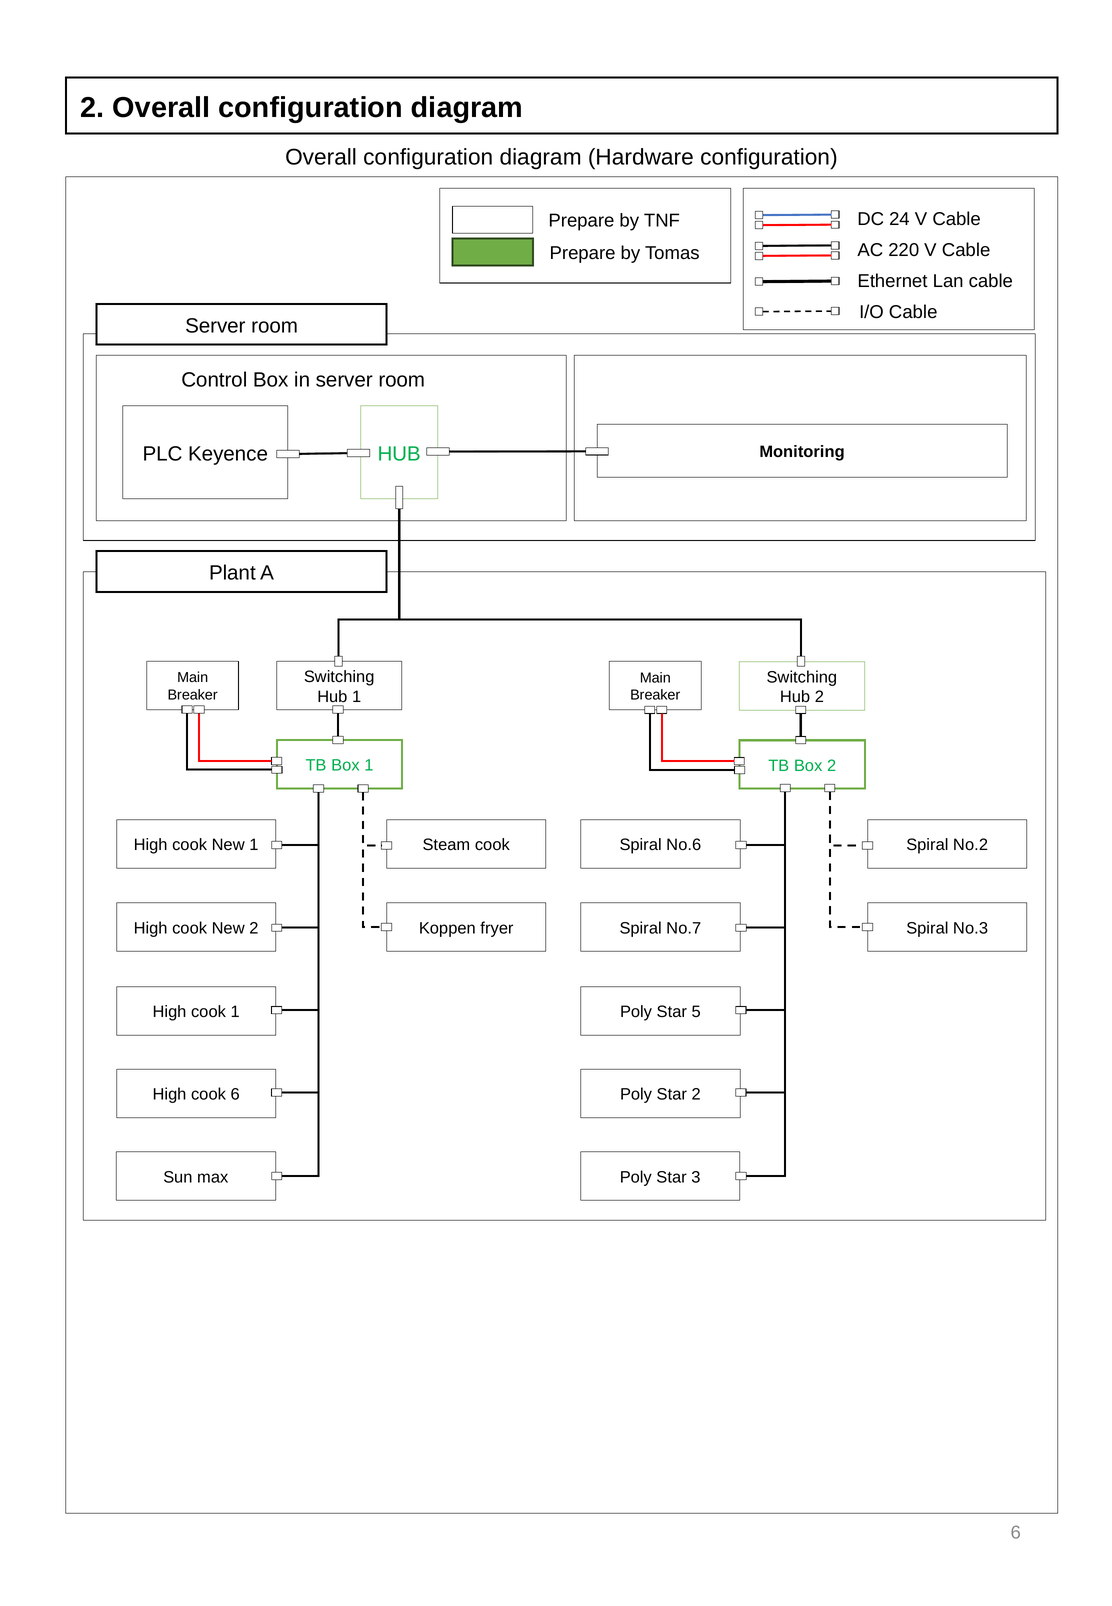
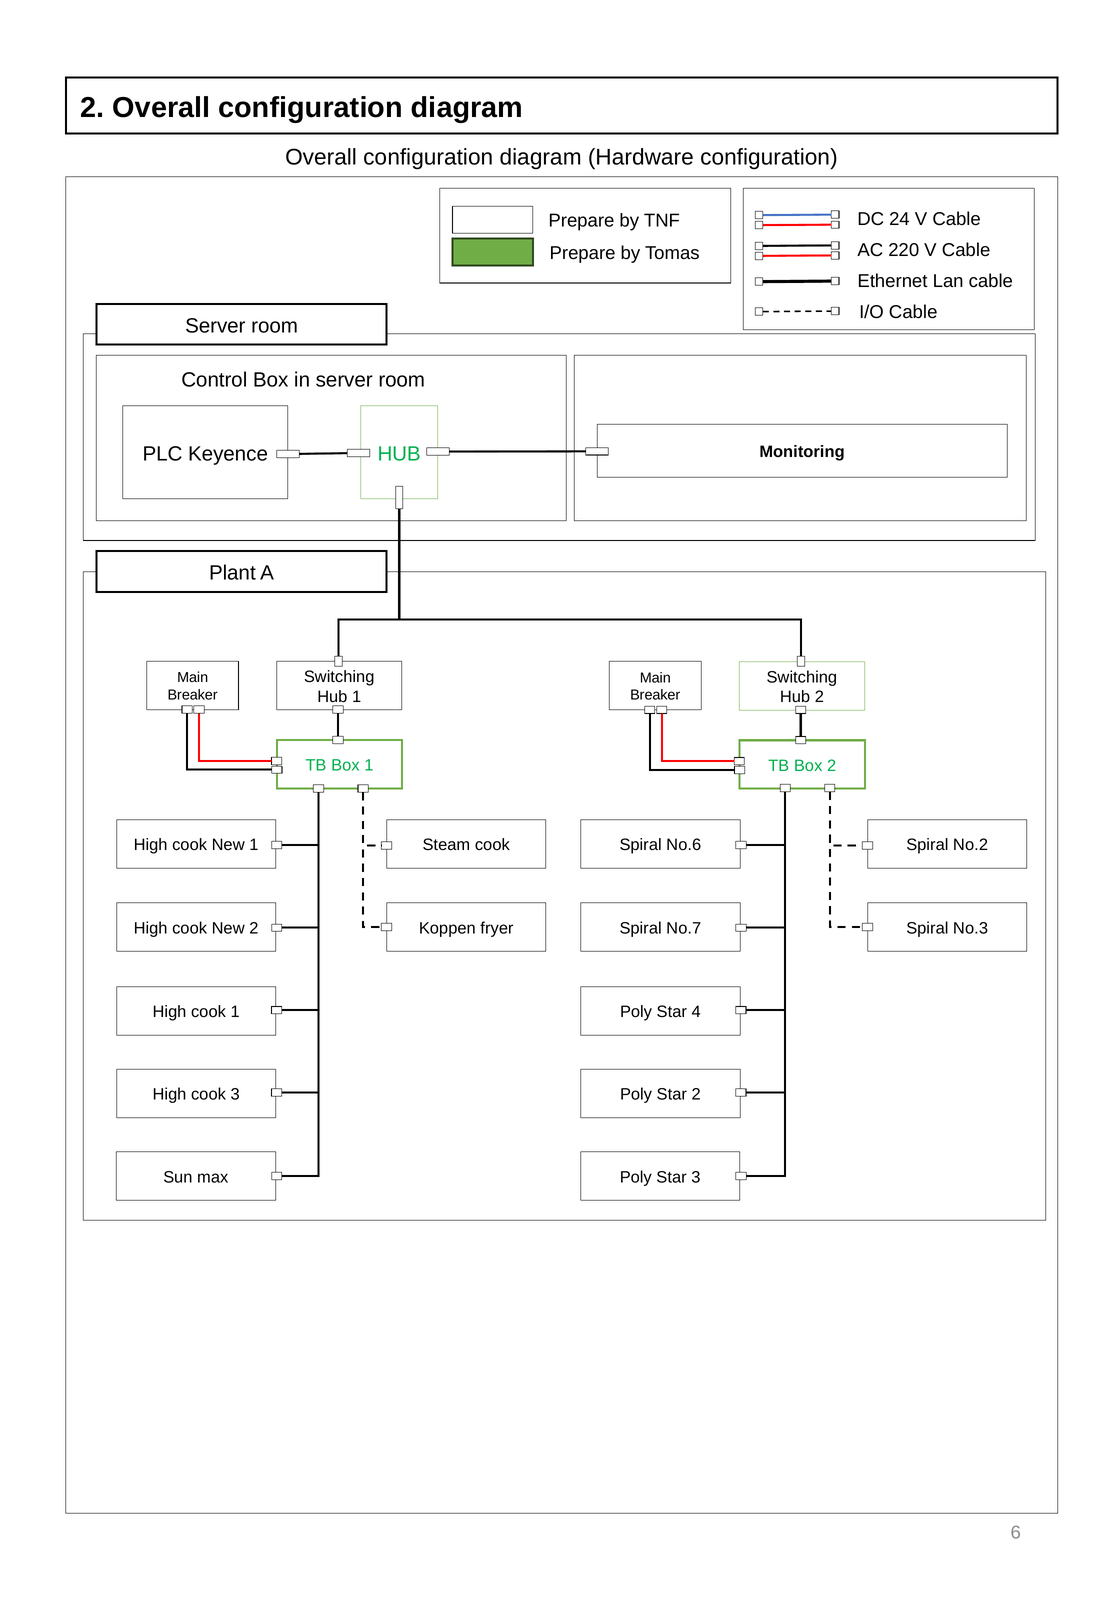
5: 5 -> 4 (696, 1012)
cook 6: 6 -> 3 (235, 1095)
